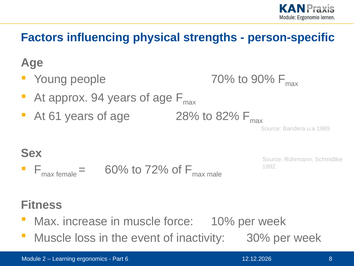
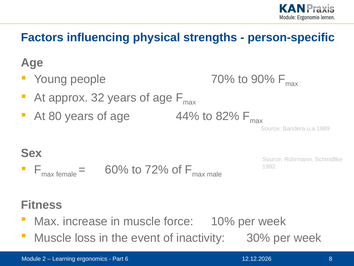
94: 94 -> 32 (98, 98)
61: 61 -> 80 (55, 116)
28%: 28% -> 44% (188, 116)
